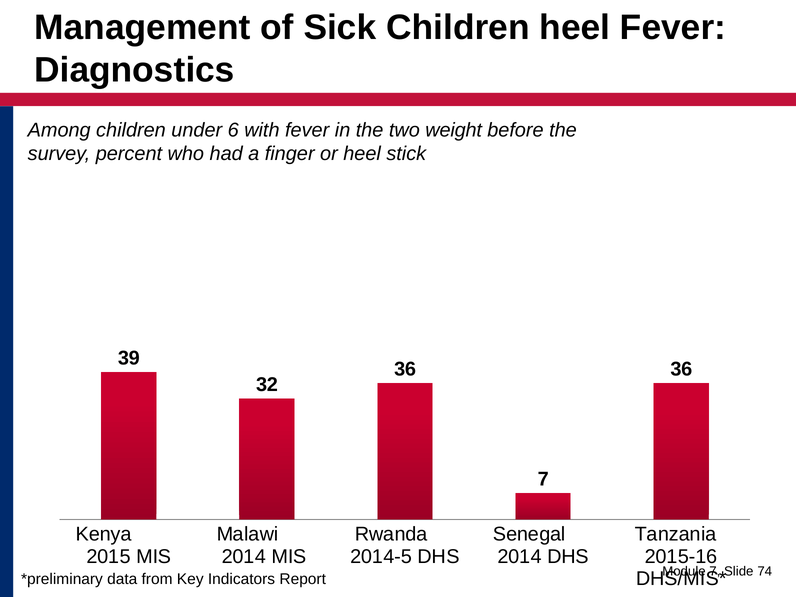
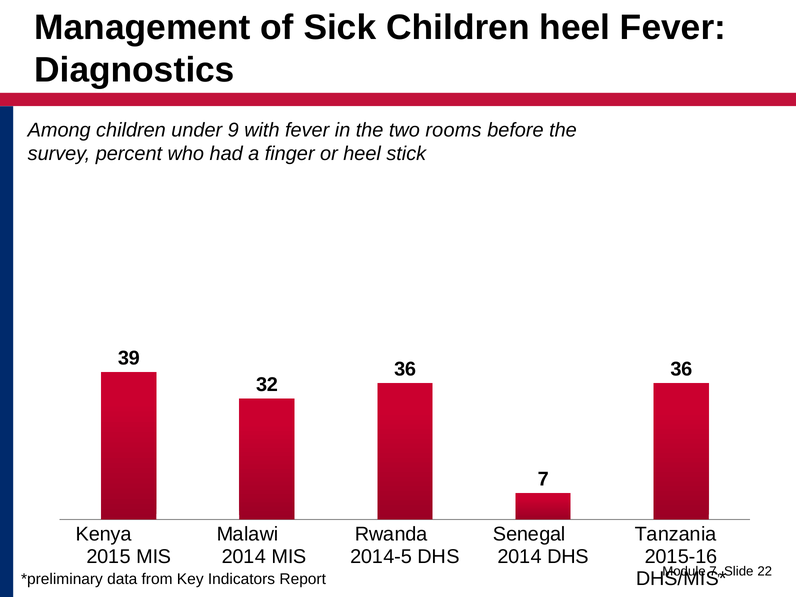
6: 6 -> 9 (233, 130)
weight: weight -> rooms (453, 130)
74: 74 -> 22 (765, 571)
